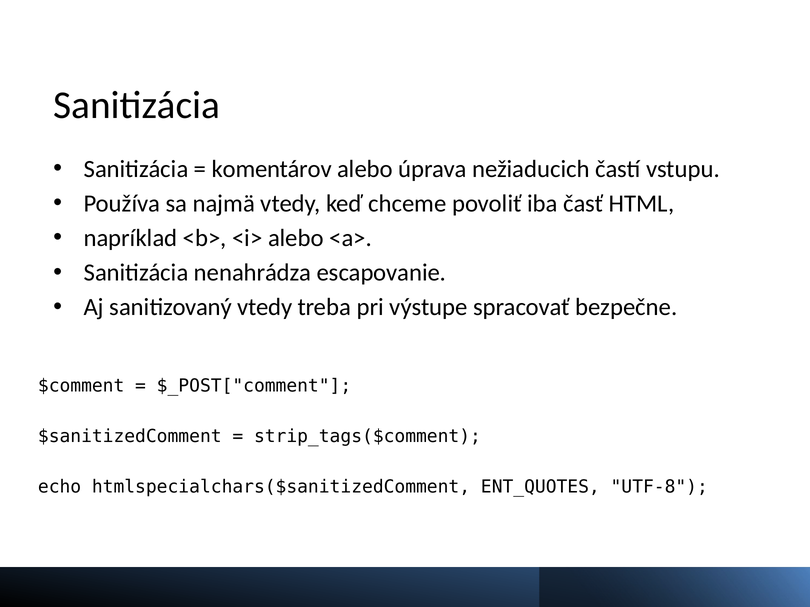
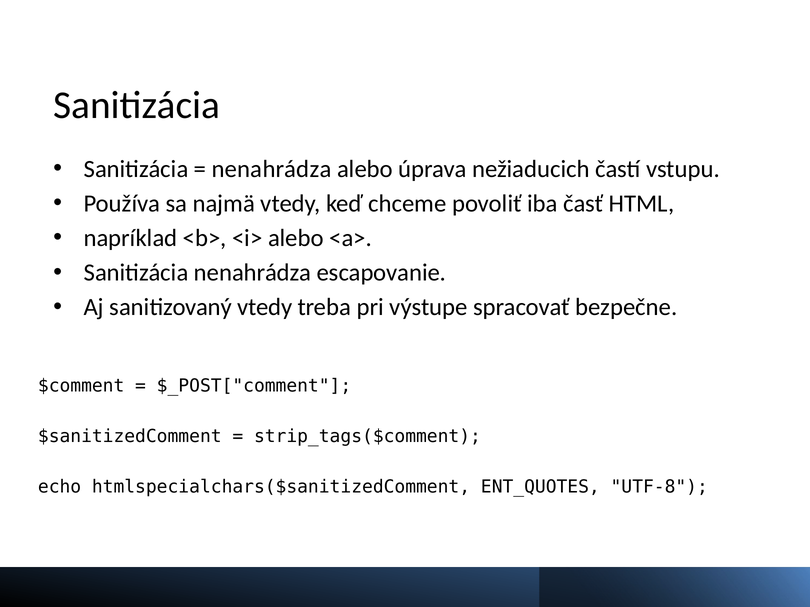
komentárov: komentárov -> nenahrádza (272, 169)
